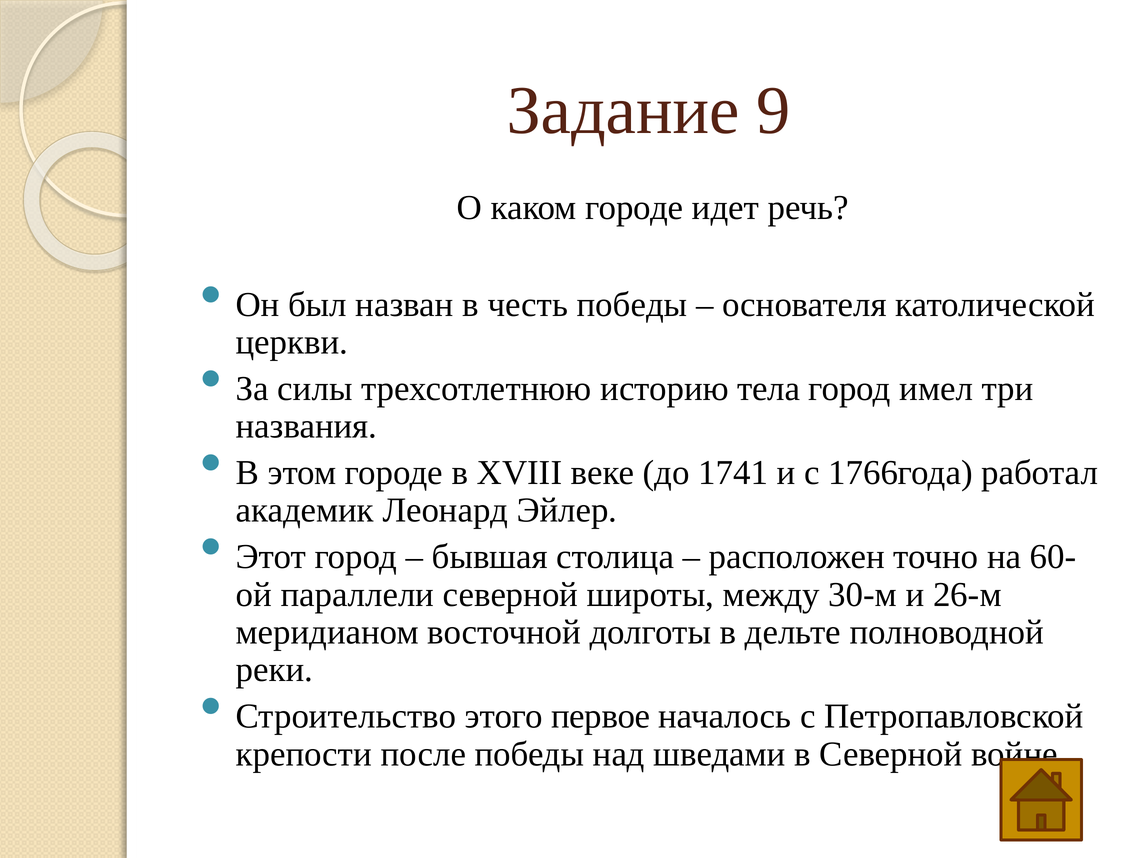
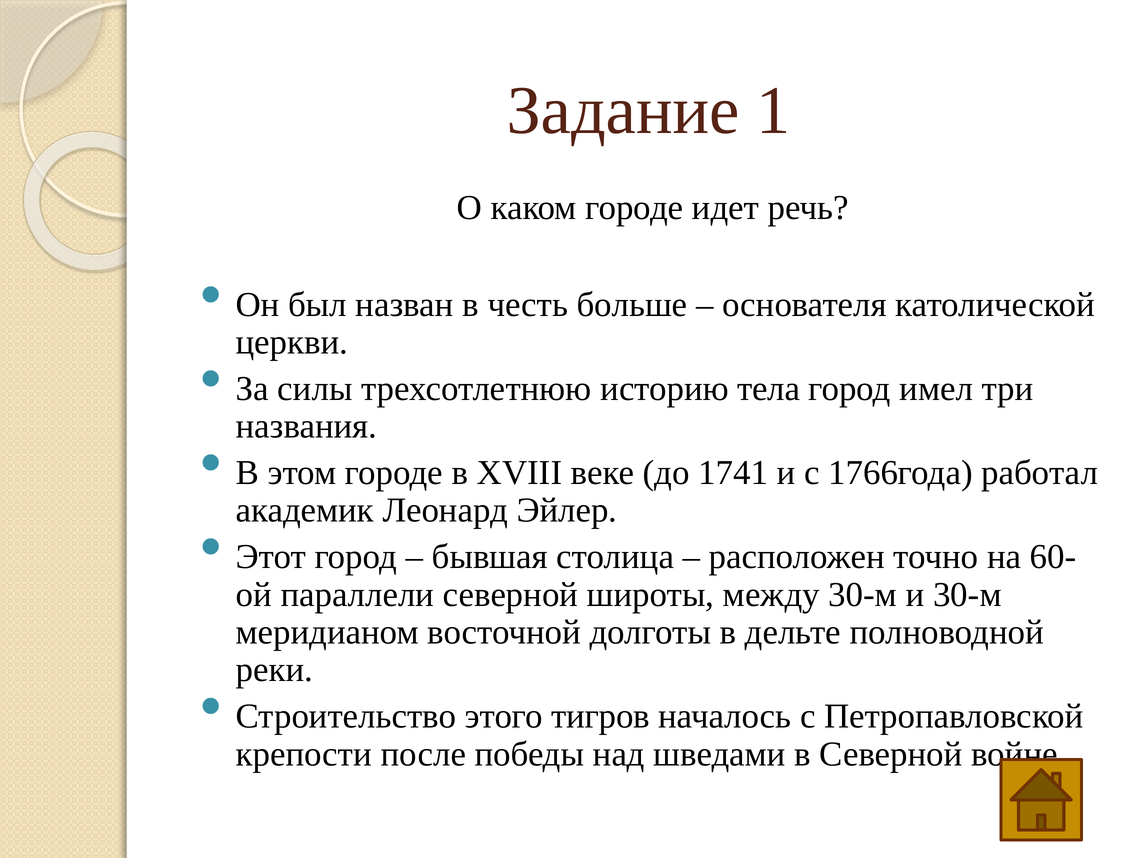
9: 9 -> 1 (773, 111)
честь победы: победы -> больше (632, 305)
и 26-м: 26-м -> 30-м (967, 594)
первое: первое -> тигров (601, 716)
